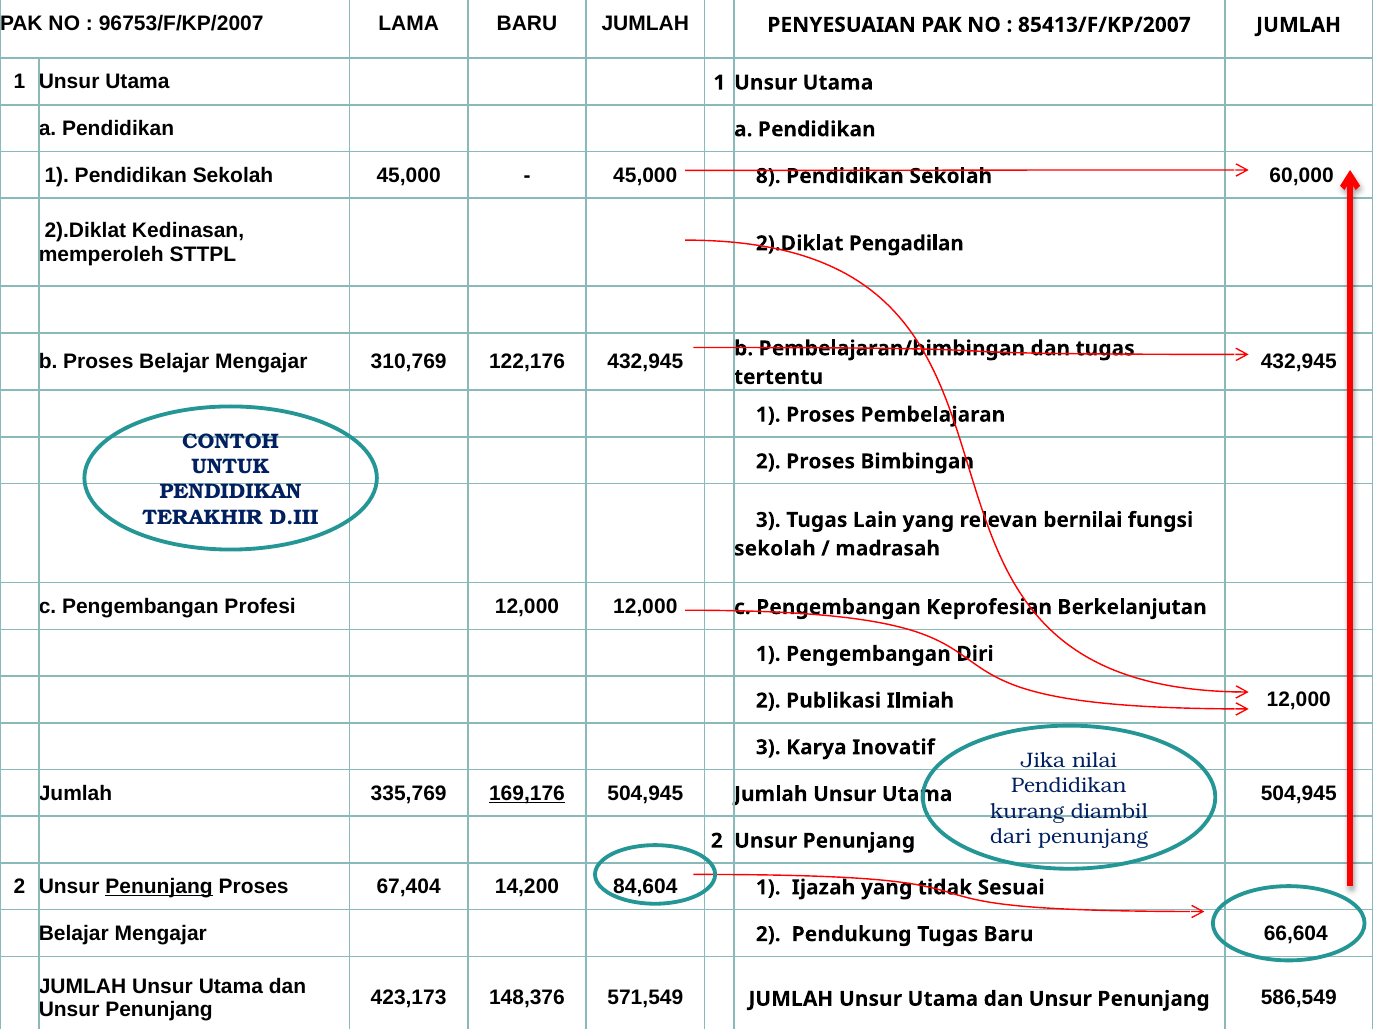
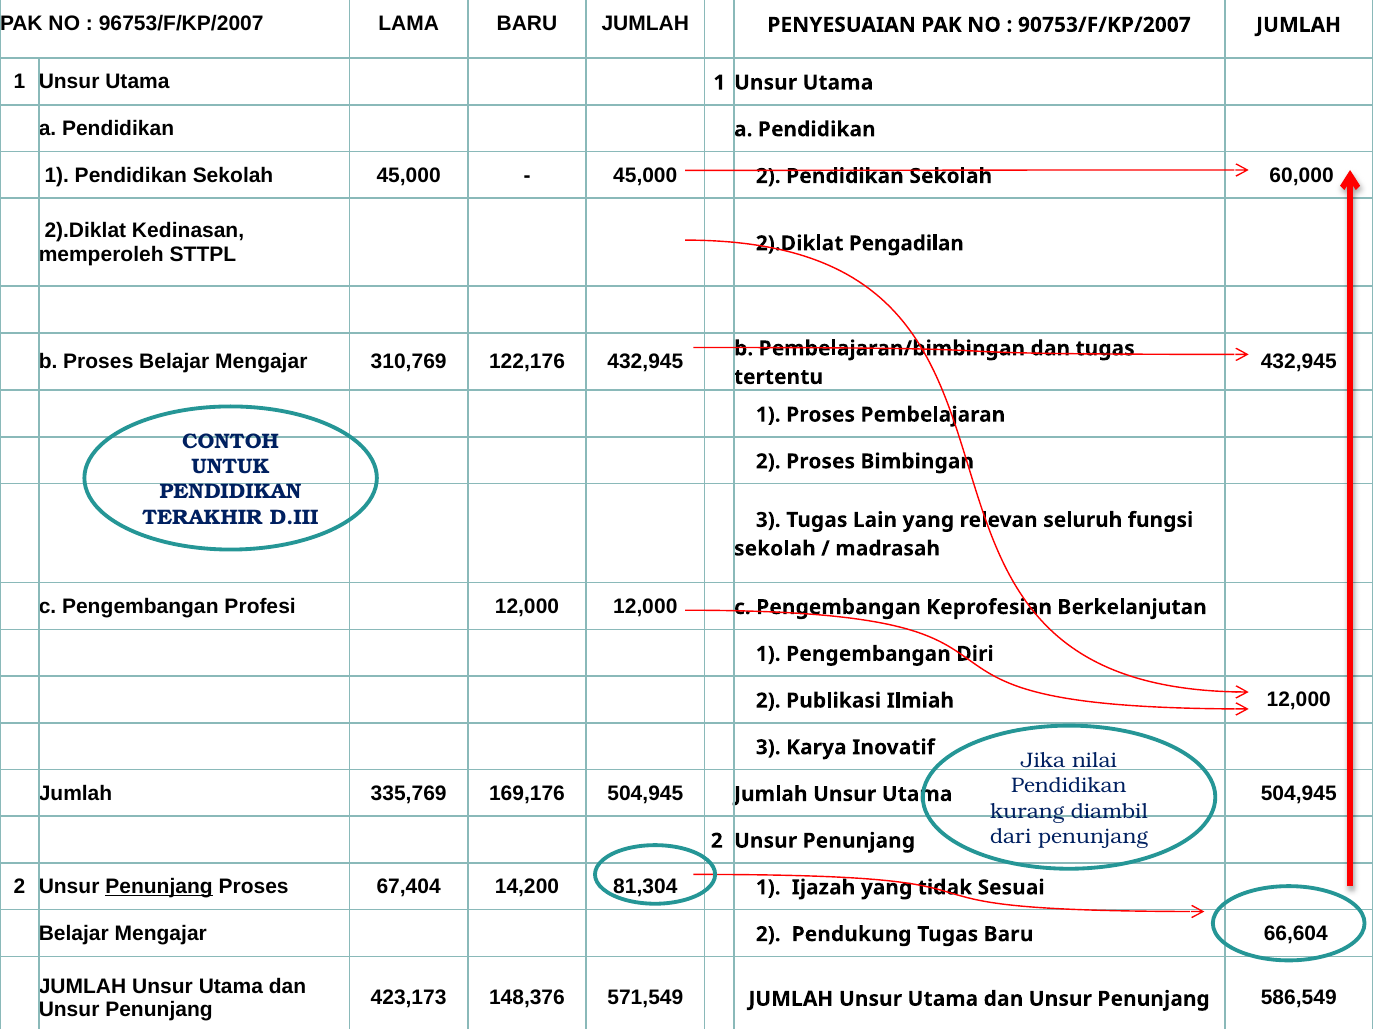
85413/F/KP/2007: 85413/F/KP/2007 -> 90753/F/KP/2007 (1104, 25)
45,000 8: 8 -> 2 (768, 176)
bernilai: bernilai -> seluruh (1083, 520)
169,176 underline: present -> none (527, 794)
84,604: 84,604 -> 81,304 (645, 887)
